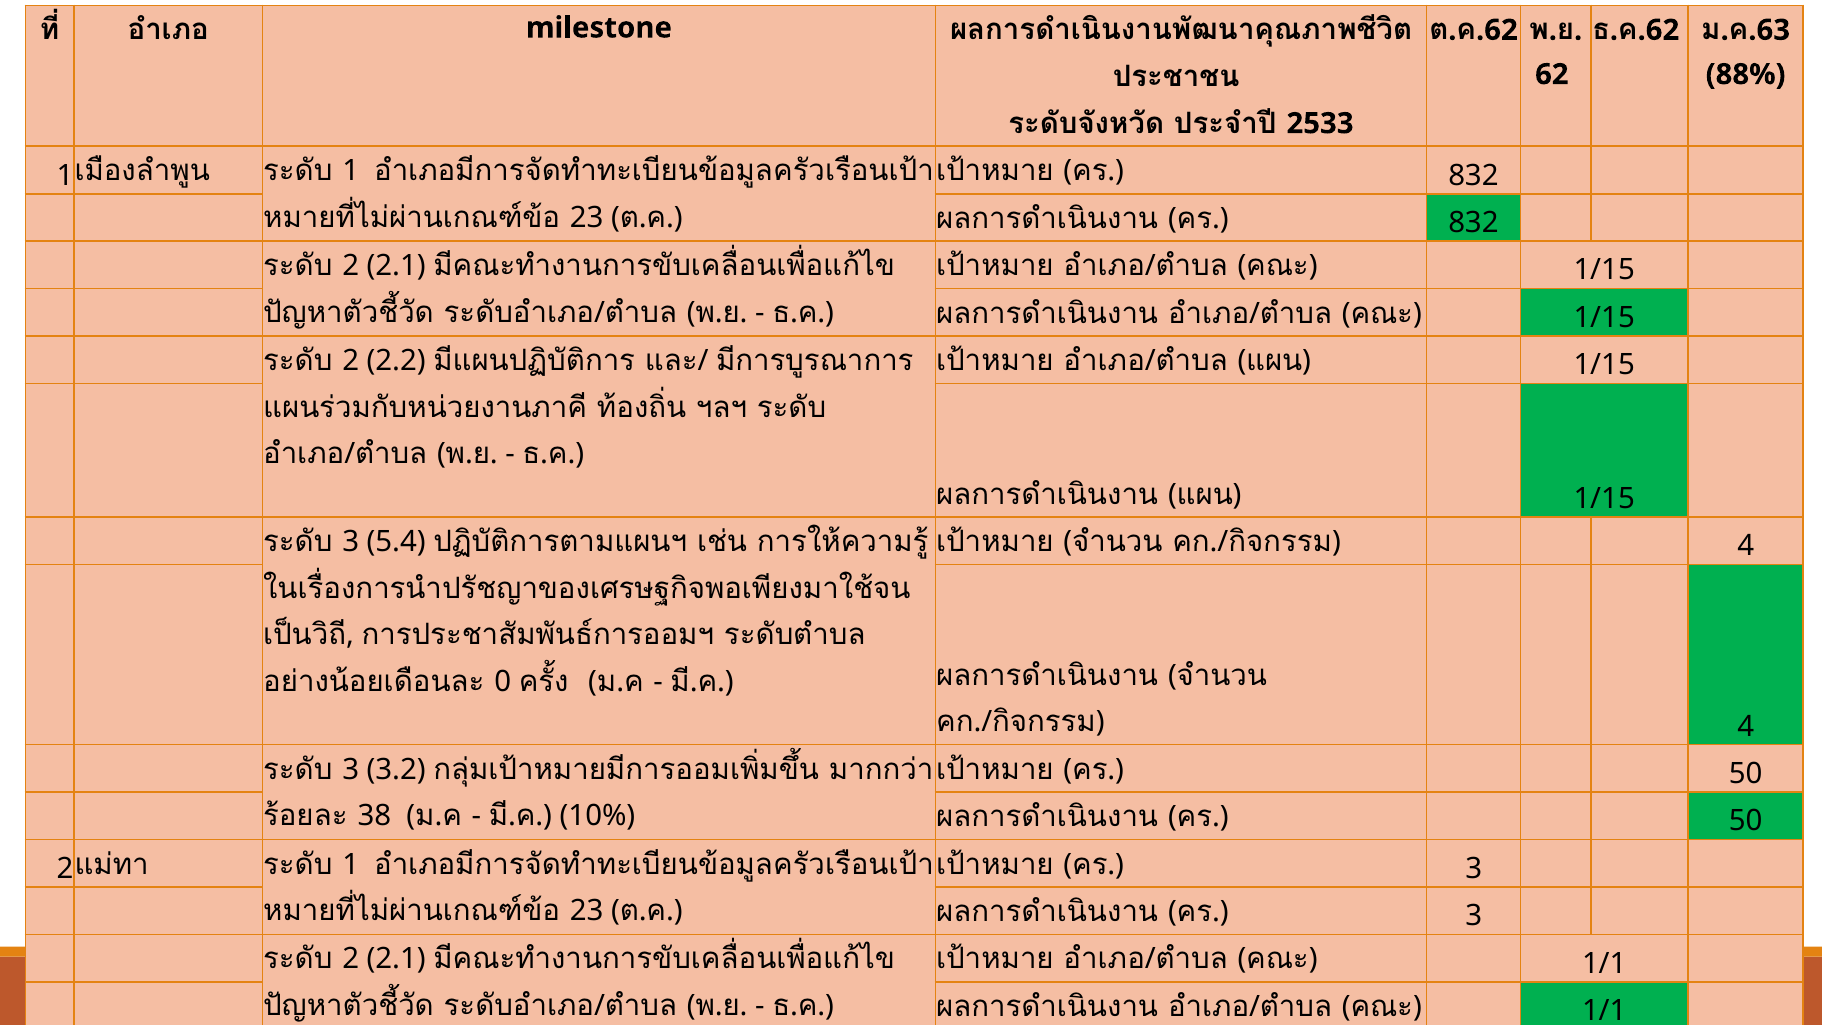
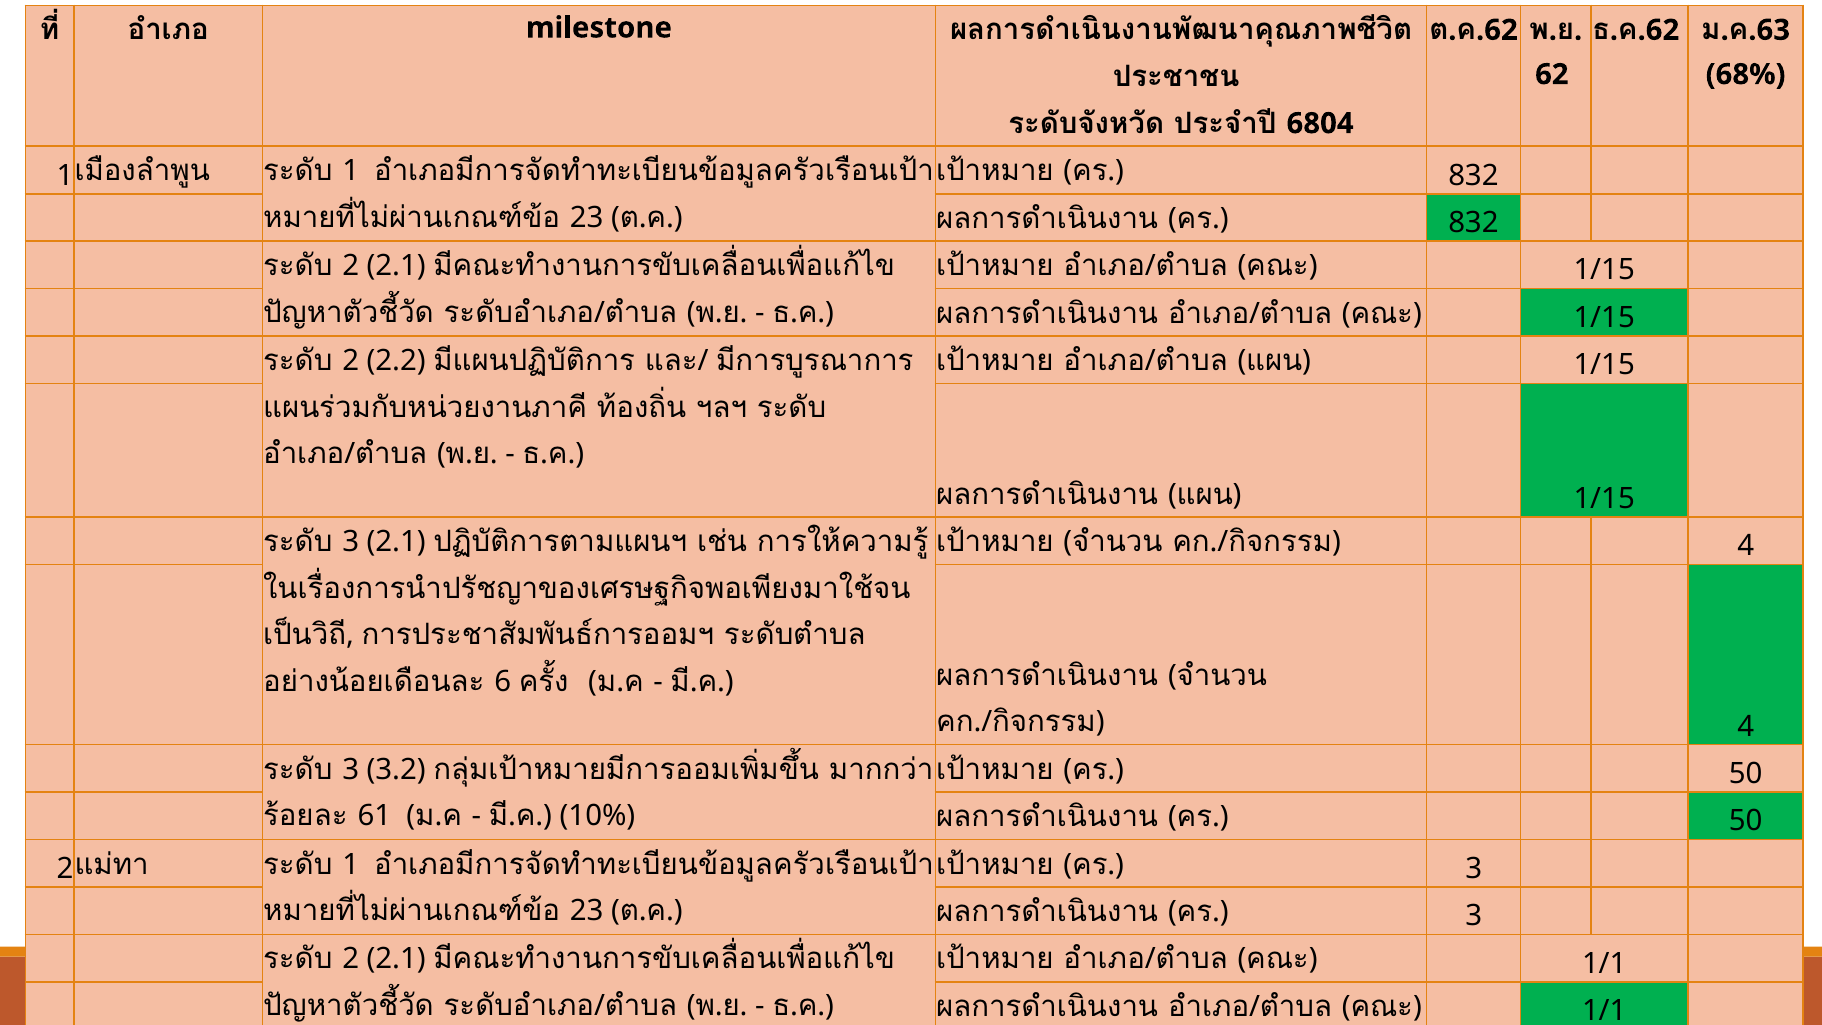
88%: 88% -> 68% (1746, 74)
2533: 2533 -> 6804 (1320, 123)
3 5.4: 5.4 -> 2.1 (396, 542)
0: 0 -> 6 (503, 682)
38: 38 -> 61 (374, 816)
